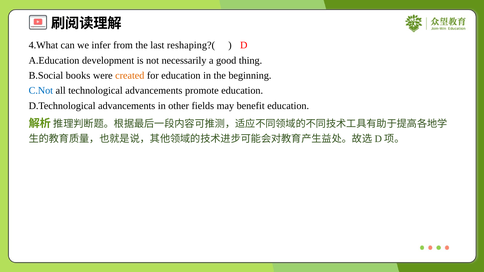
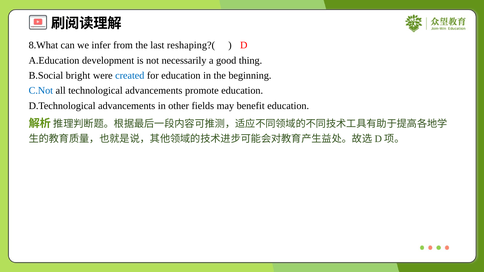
4.What: 4.What -> 8.What (43, 45)
books: books -> bright (78, 76)
created colour: orange -> blue (130, 76)
